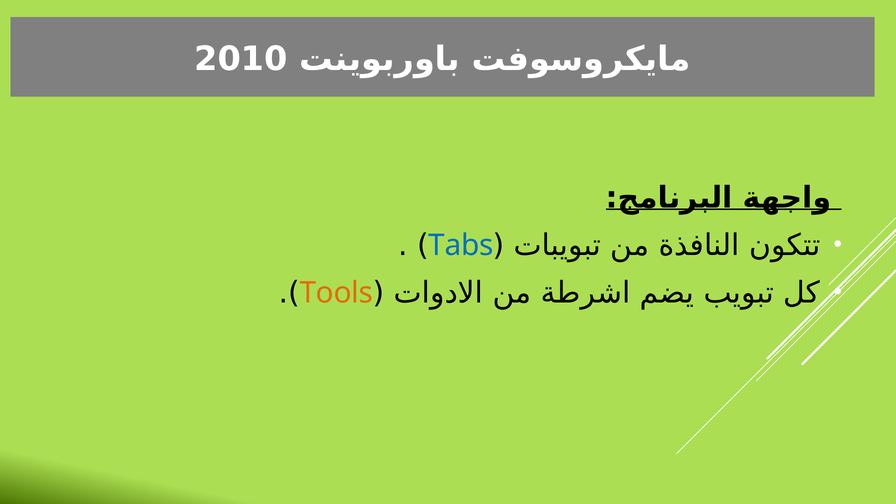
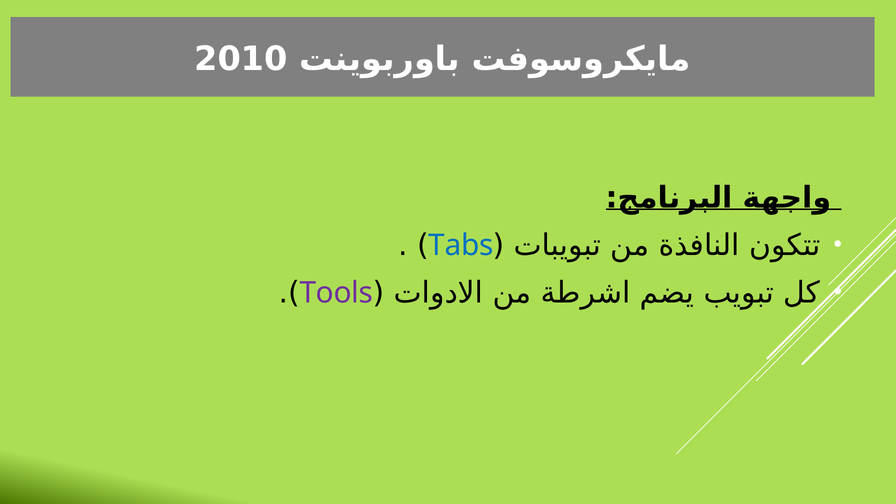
Tools colour: orange -> purple (336, 293)
